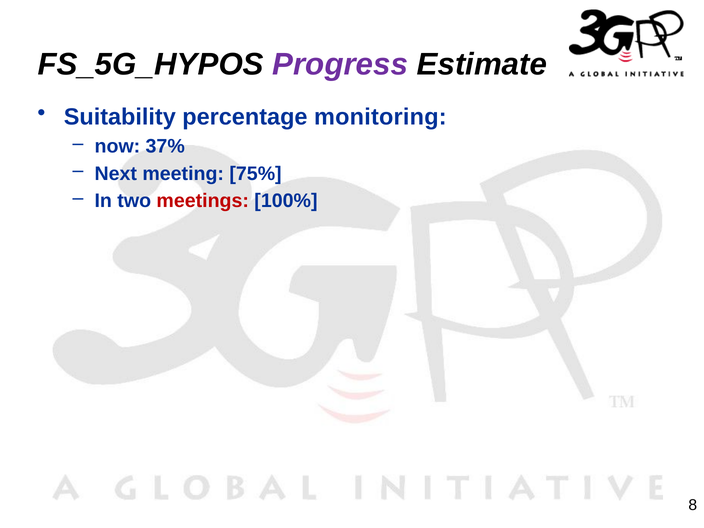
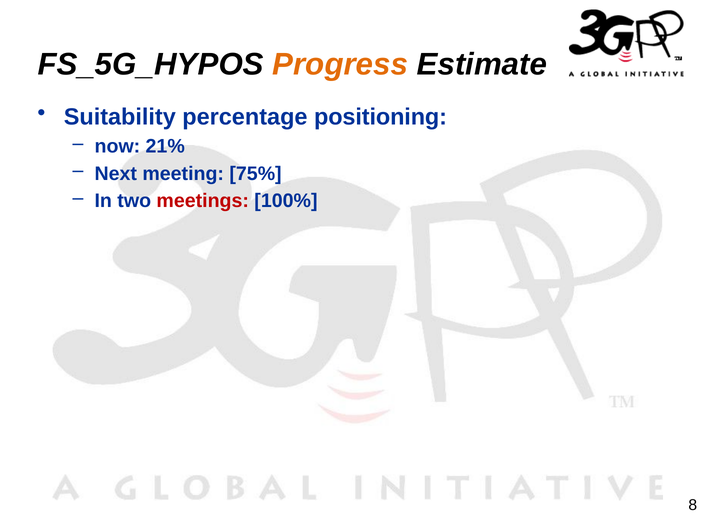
Progress colour: purple -> orange (340, 64)
monitoring: monitoring -> positioning (381, 117)
37%: 37% -> 21% (165, 146)
